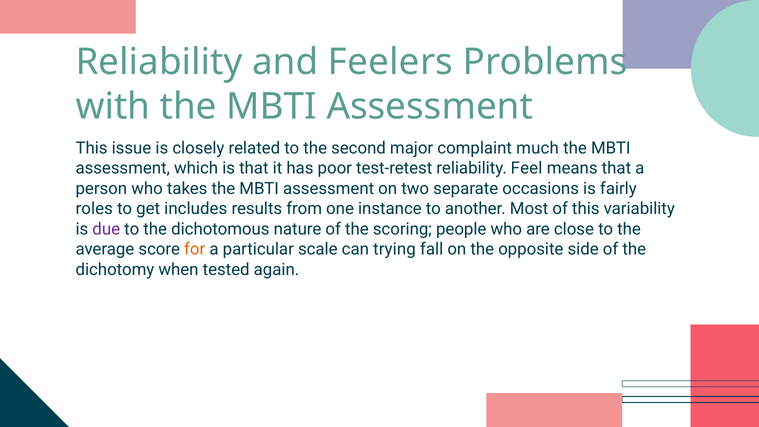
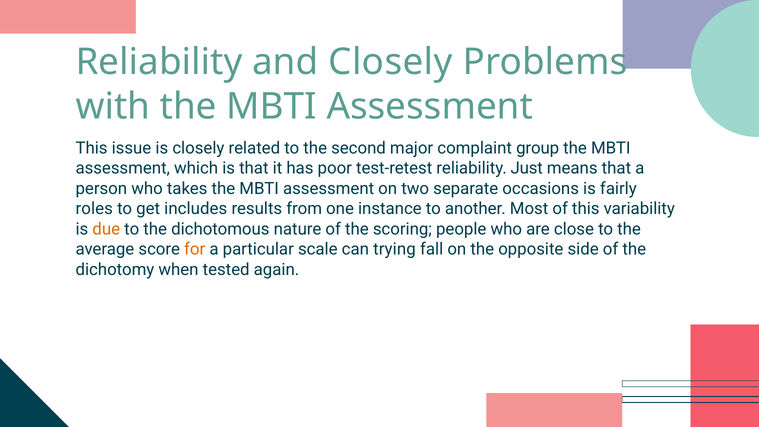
and Feelers: Feelers -> Closely (390, 62)
much: much -> group (538, 148)
Feel: Feel -> Just (527, 168)
due colour: purple -> orange (106, 229)
